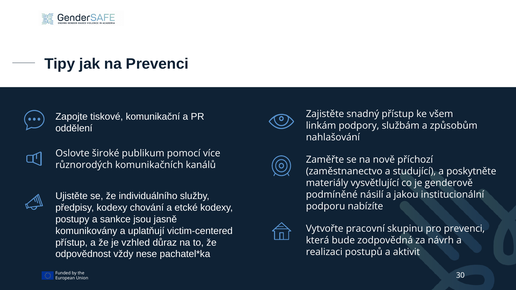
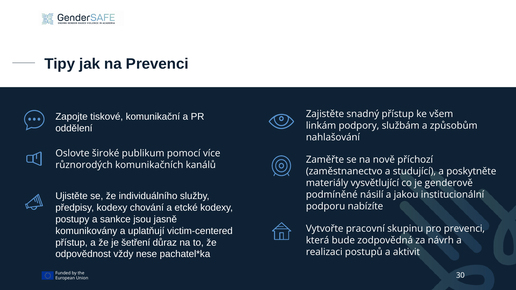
vzhled: vzhled -> šetření (136, 243)
